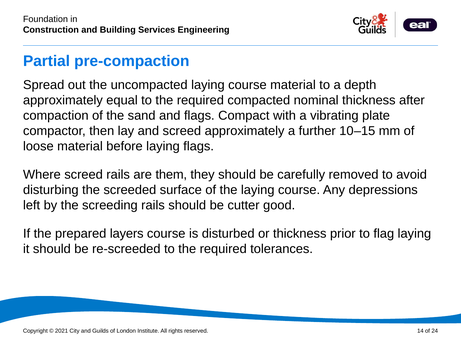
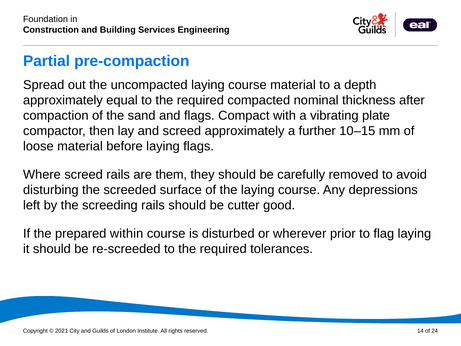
layers: layers -> within (127, 233)
or thickness: thickness -> wherever (300, 233)
